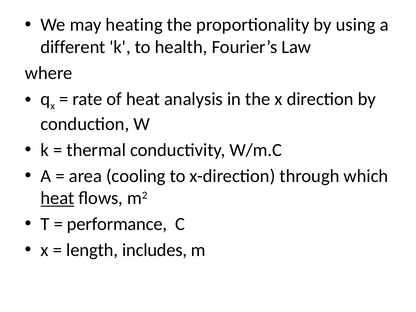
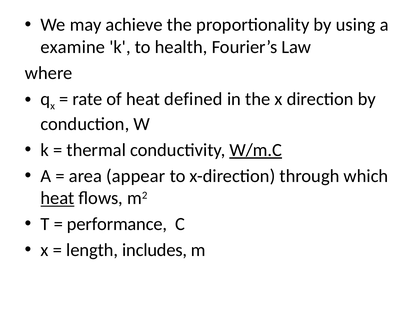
heating: heating -> achieve (134, 25)
different: different -> examine (73, 47)
analysis: analysis -> defined (193, 99)
W/m.C underline: none -> present (256, 150)
cooling: cooling -> appear (136, 176)
